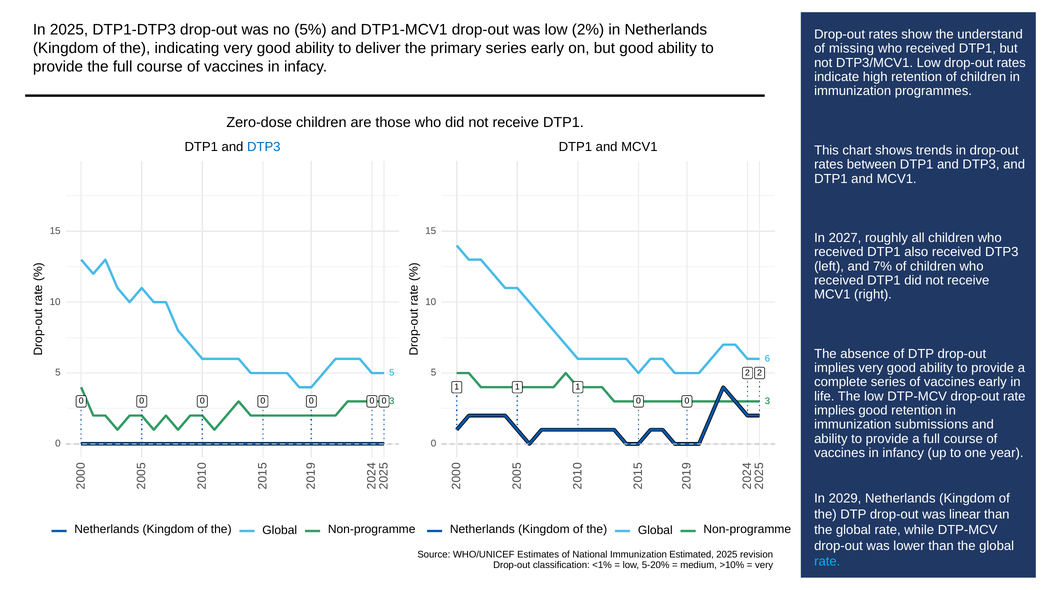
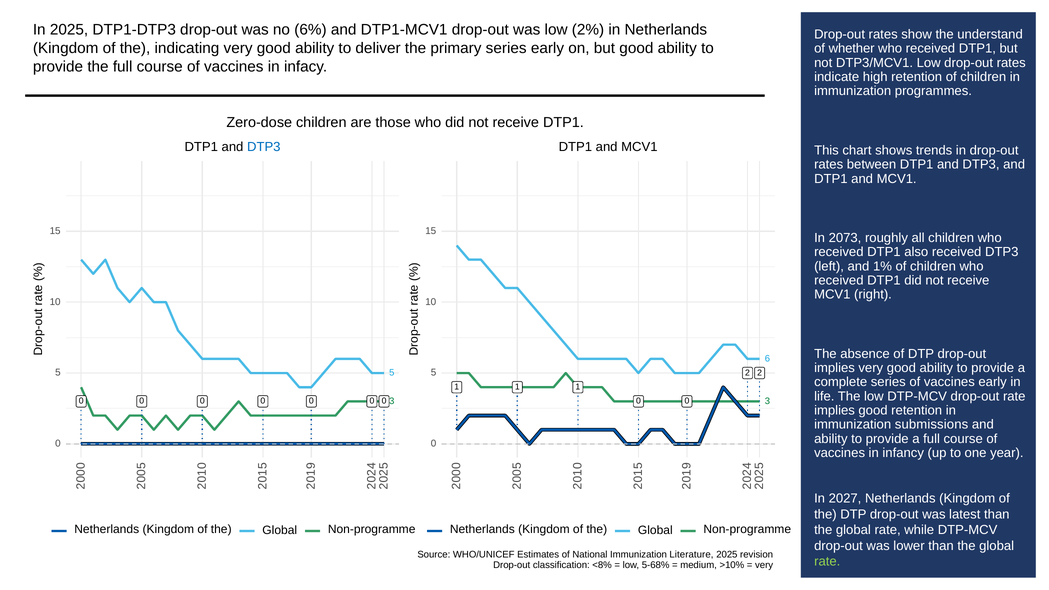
5%: 5% -> 6% (310, 30)
missing: missing -> whether (852, 49)
2027: 2027 -> 2073 (845, 238)
7%: 7% -> 1% (882, 266)
2029: 2029 -> 2027 (845, 499)
linear: linear -> latest (965, 514)
Estimated: Estimated -> Literature (691, 555)
rate colour: light blue -> light green (827, 561)
<1%: <1% -> <8% (602, 565)
5-20%: 5-20% -> 5-68% (656, 565)
